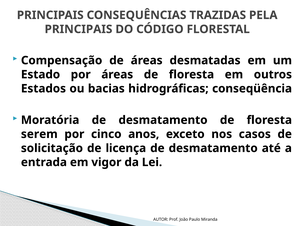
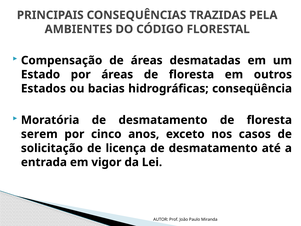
PRINCIPAIS: PRINCIPAIS -> AMBIENTES (78, 29)
